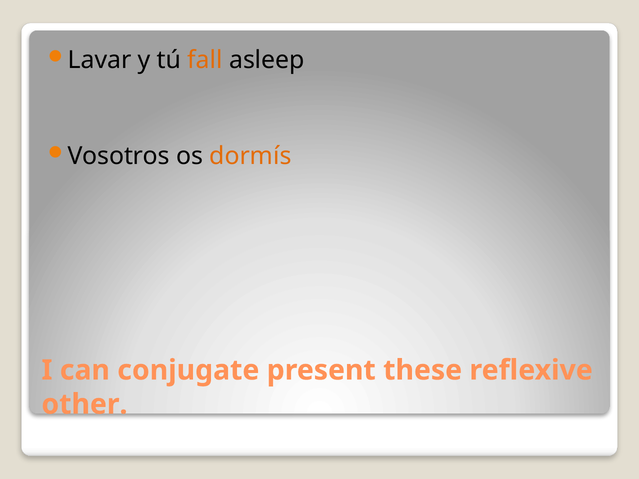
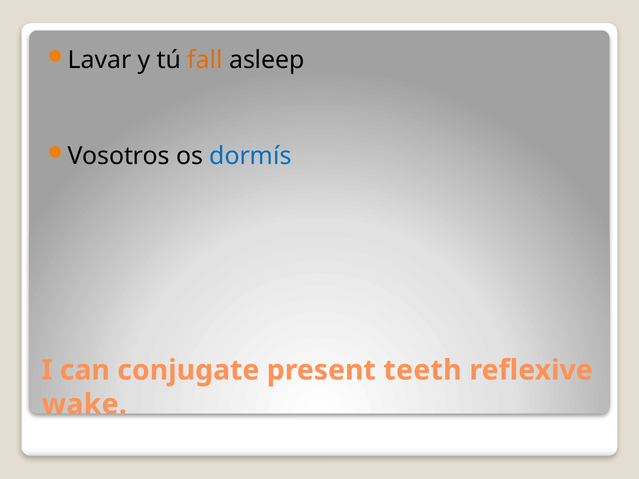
dormís colour: orange -> blue (250, 156)
these: these -> teeth (422, 370)
other: other -> wake (84, 404)
